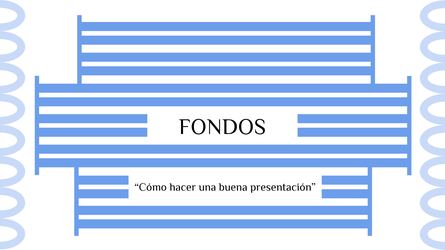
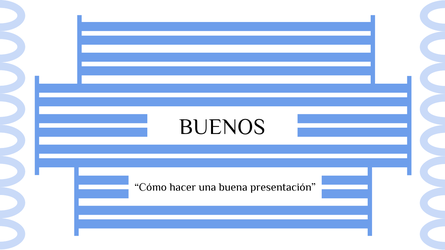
FONDOS: FONDOS -> BUENOS (222, 127)
